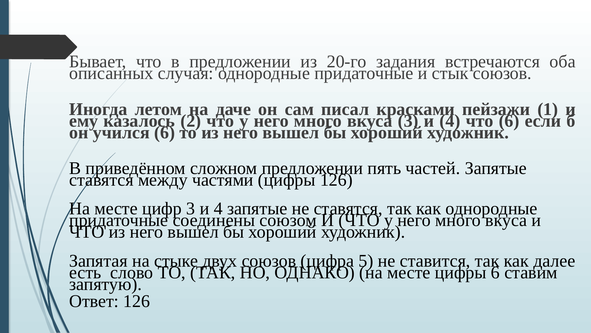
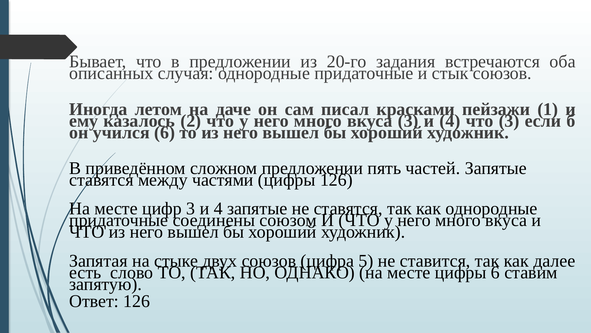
что 6: 6 -> 3 (509, 121)
